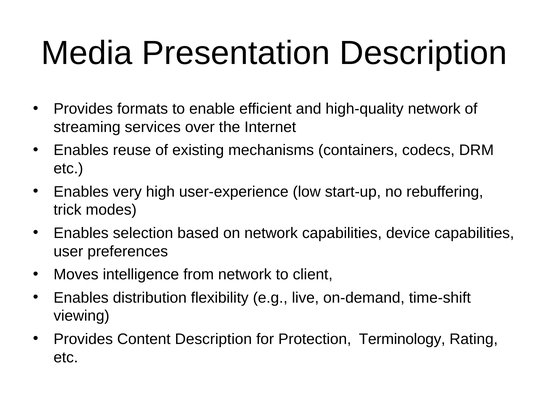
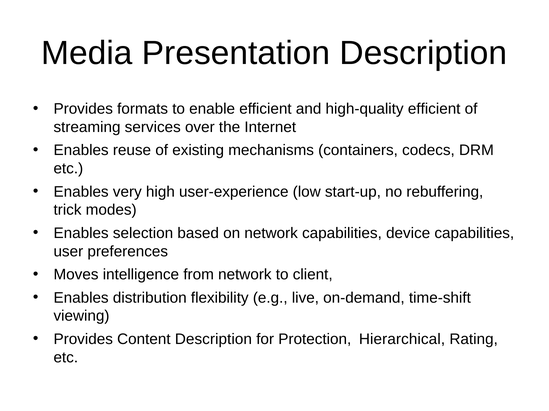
high-quality network: network -> efficient (434, 109)
Terminology: Terminology -> Hierarchical (402, 340)
